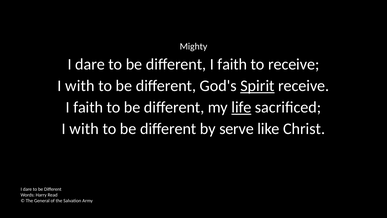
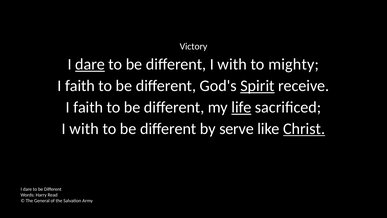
Mighty: Mighty -> Victory (193, 46)
dare underline: none -> present (90, 64)
different I faith: faith -> with (232, 64)
to receive: receive -> mighty (294, 64)
with: with -> faith (80, 86)
Christ underline: none -> present (304, 129)
